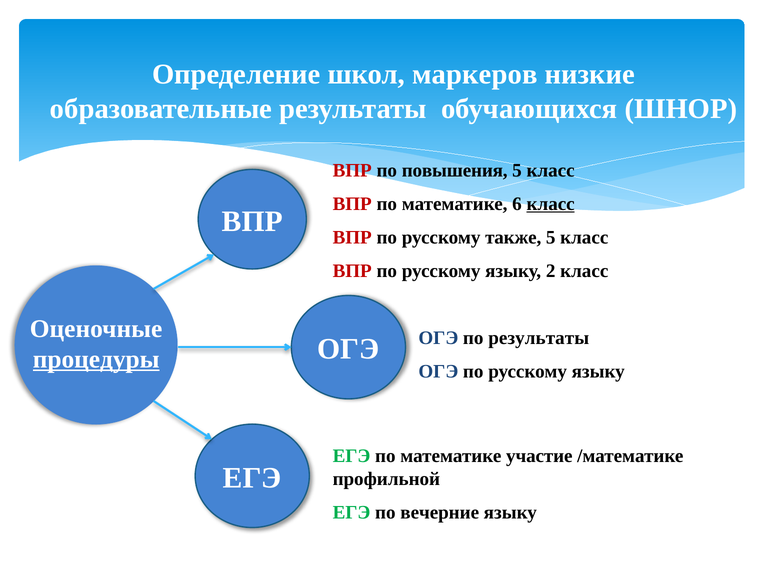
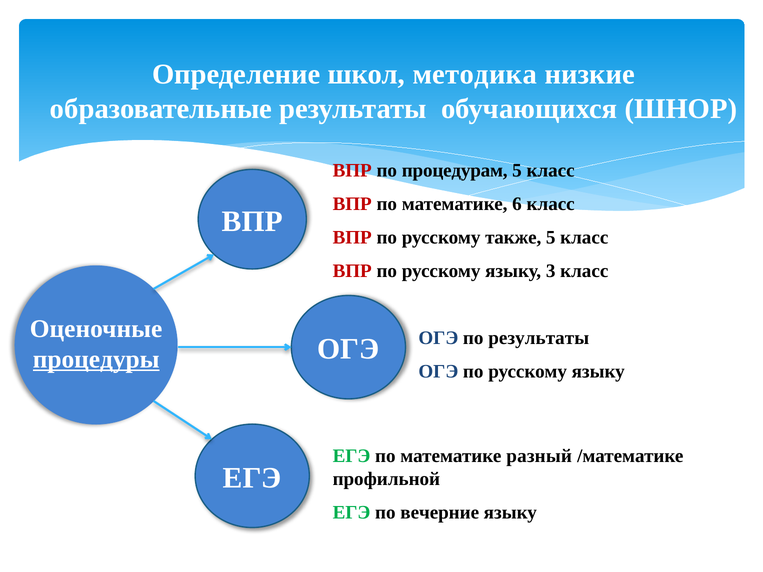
маркеров: маркеров -> методика (475, 75)
повышения: повышения -> процедурам (455, 170)
класс underline: present -> none (551, 204)
2: 2 -> 3 (551, 271)
участие: участие -> разный (539, 456)
